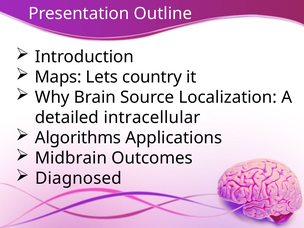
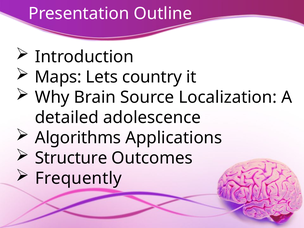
intracellular: intracellular -> adolescence (152, 117)
Midbrain: Midbrain -> Structure (71, 158)
Diagnosed: Diagnosed -> Frequently (78, 178)
